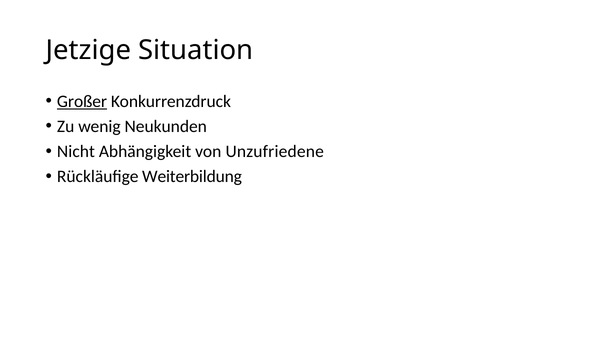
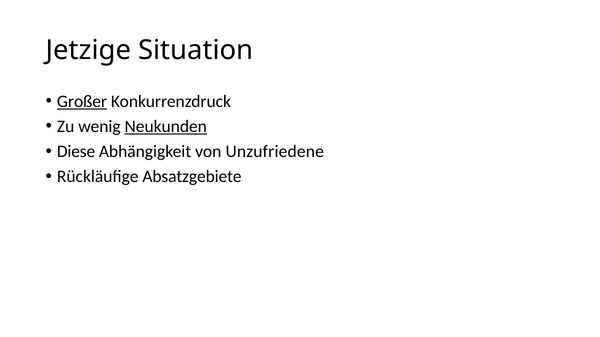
Neukunden underline: none -> present (166, 127)
Nicht: Nicht -> Diese (76, 152)
Weiterbildung: Weiterbildung -> Absatzgebiete (192, 177)
